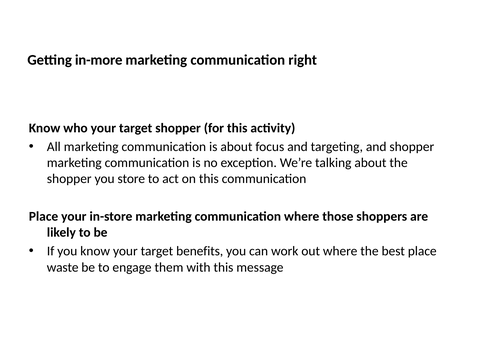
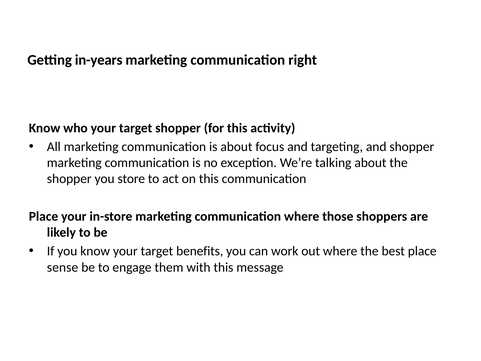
in-more: in-more -> in-years (99, 60)
waste: waste -> sense (63, 267)
